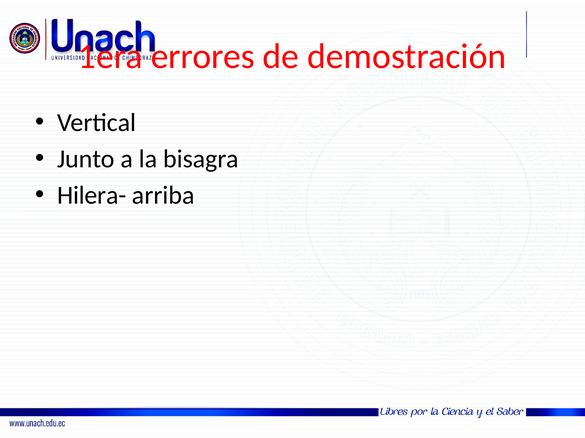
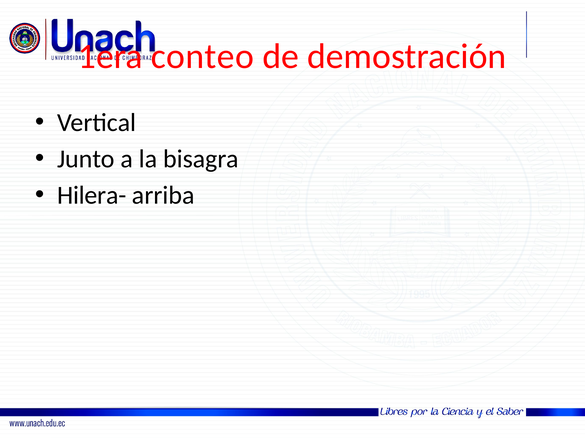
errores: errores -> conteo (202, 57)
